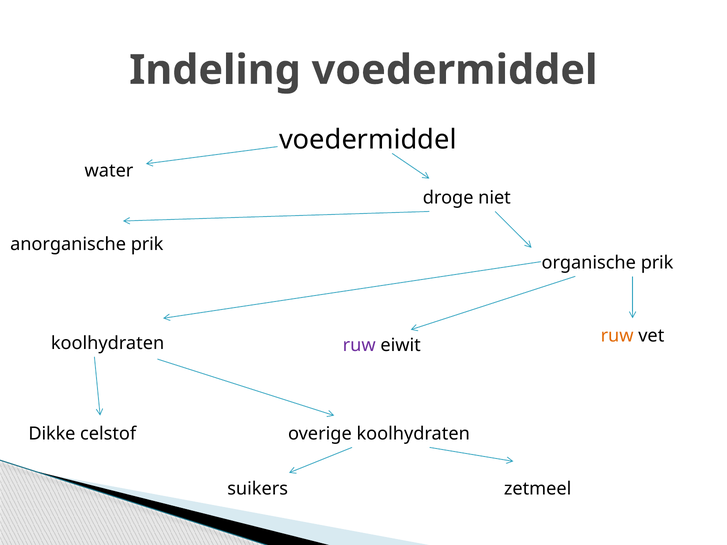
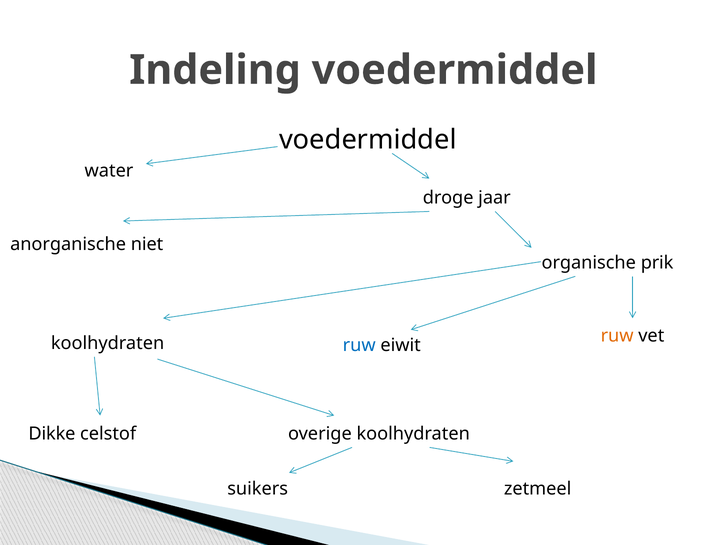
niet: niet -> jaar (494, 198)
anorganische prik: prik -> niet (147, 244)
ruw colour: purple -> blue (359, 346)
